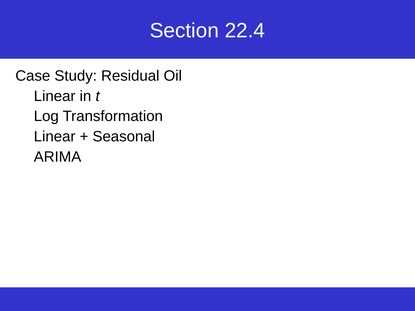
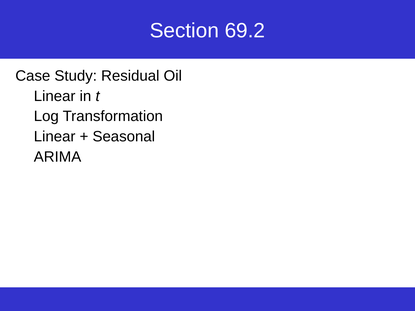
22.4: 22.4 -> 69.2 (245, 31)
